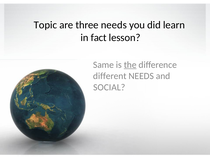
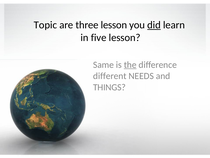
three needs: needs -> lesson (114, 25)
did underline: none -> present (154, 25)
fact: fact -> five (99, 38)
SOCIAL: SOCIAL -> THINGS (109, 87)
